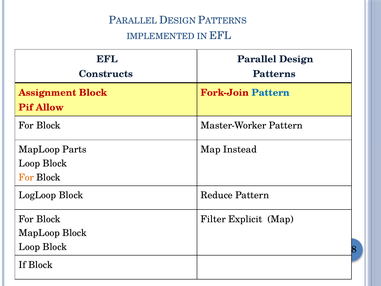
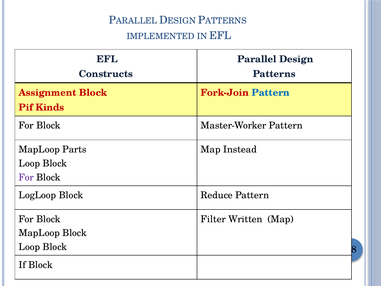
Allow: Allow -> Kinds (50, 107)
For colour: orange -> purple (26, 177)
Explicit: Explicit -> Written (245, 219)
